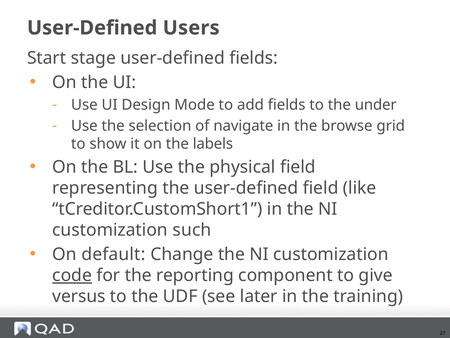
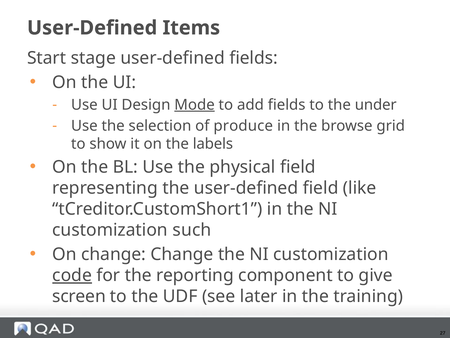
Users: Users -> Items (191, 28)
Mode underline: none -> present (195, 105)
navigate: navigate -> produce (243, 126)
On default: default -> change (114, 254)
versus: versus -> screen (79, 296)
